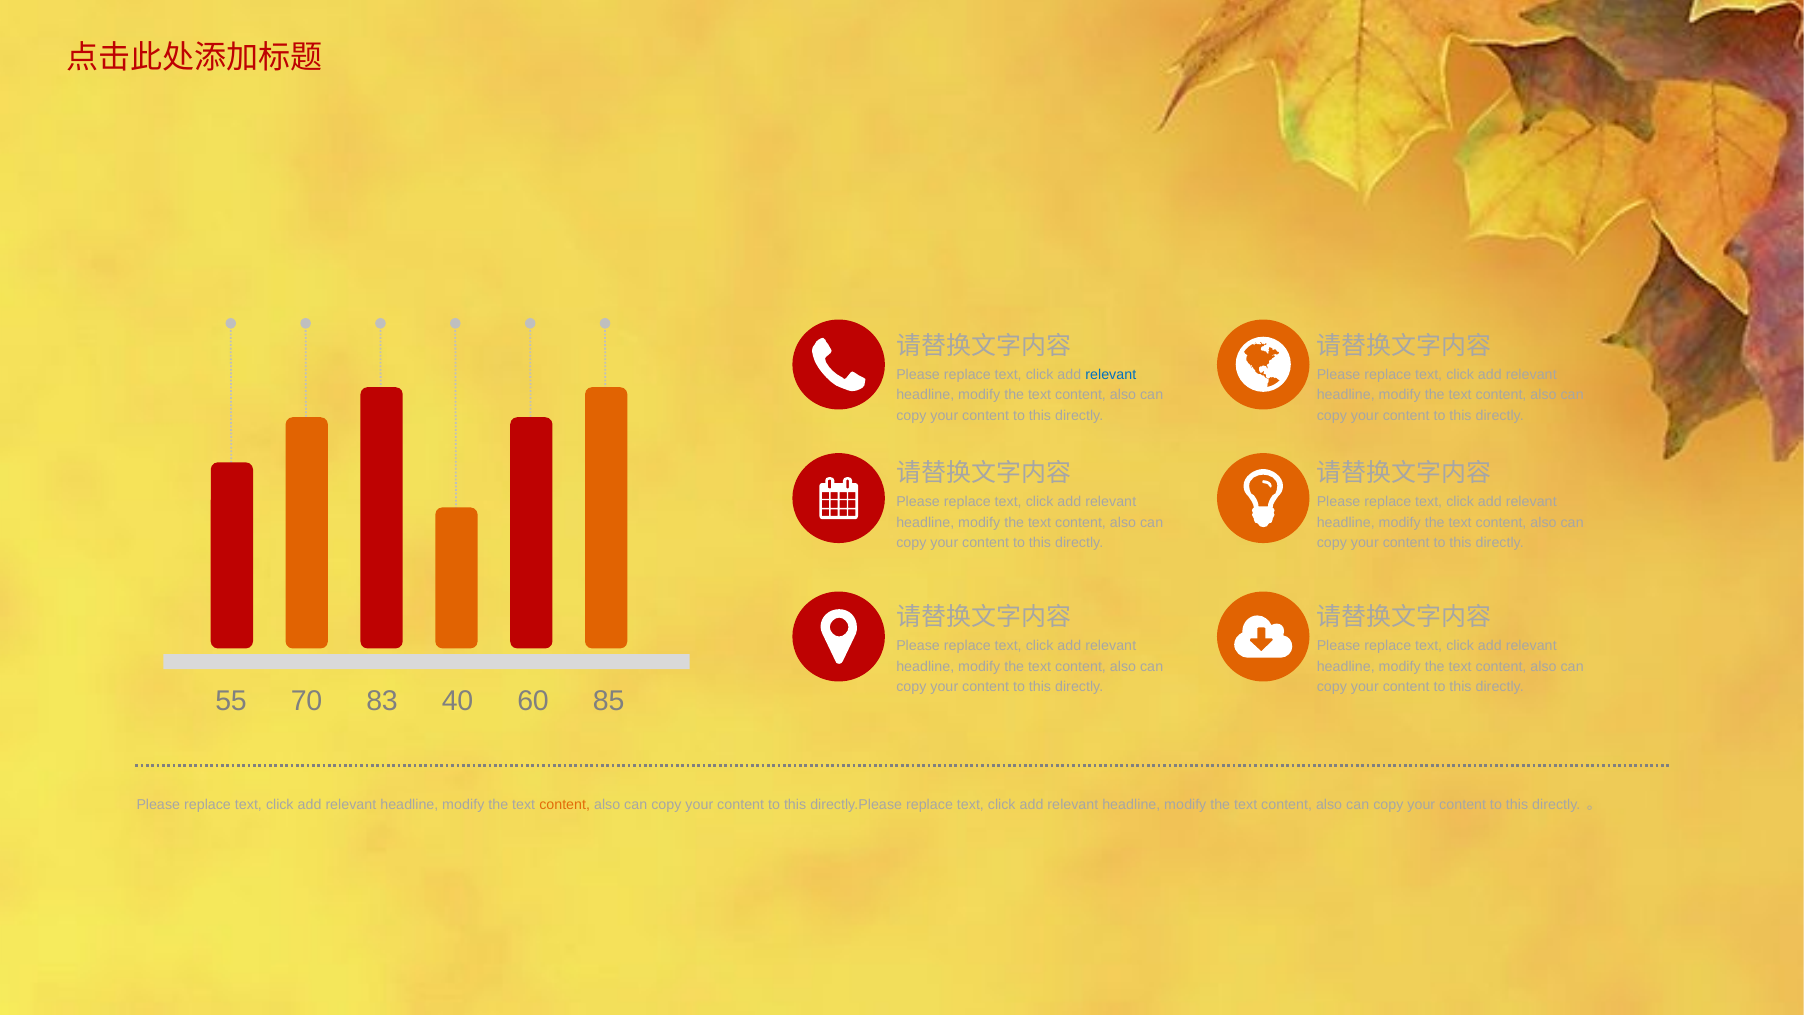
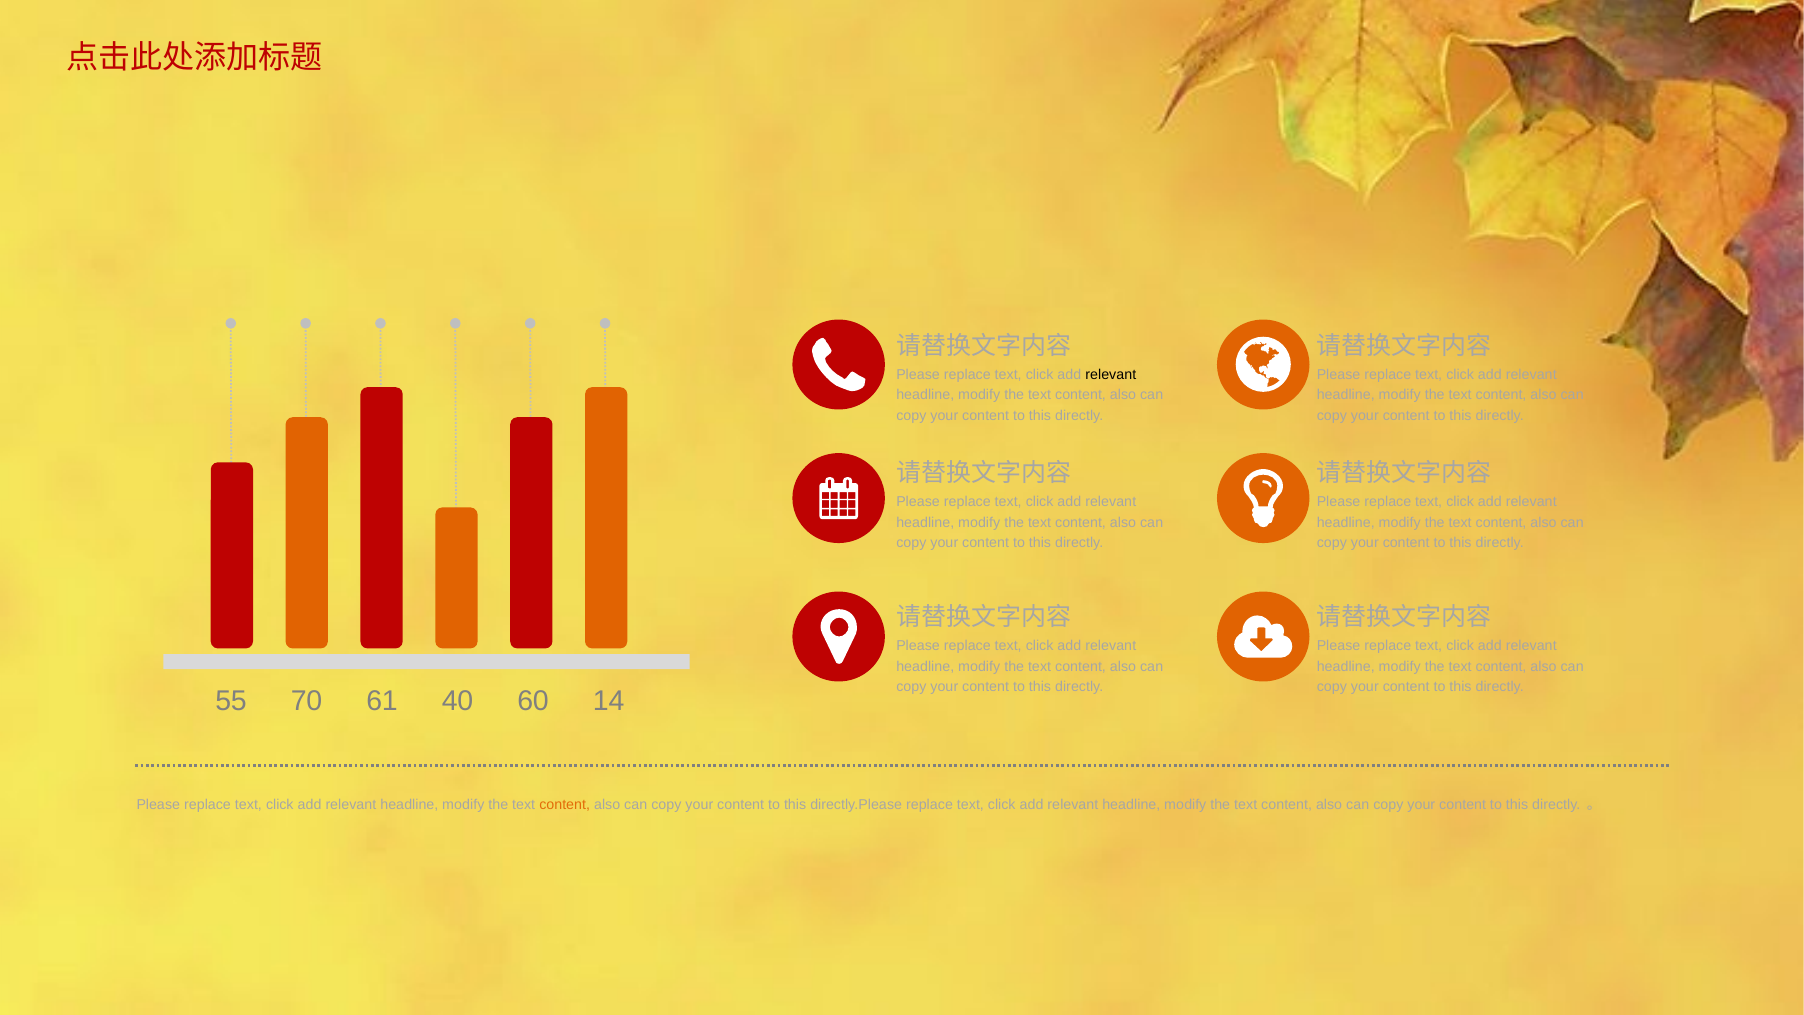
relevant colour: blue -> black (1111, 374)
83: 83 -> 61 (382, 701)
85: 85 -> 14 (609, 701)
